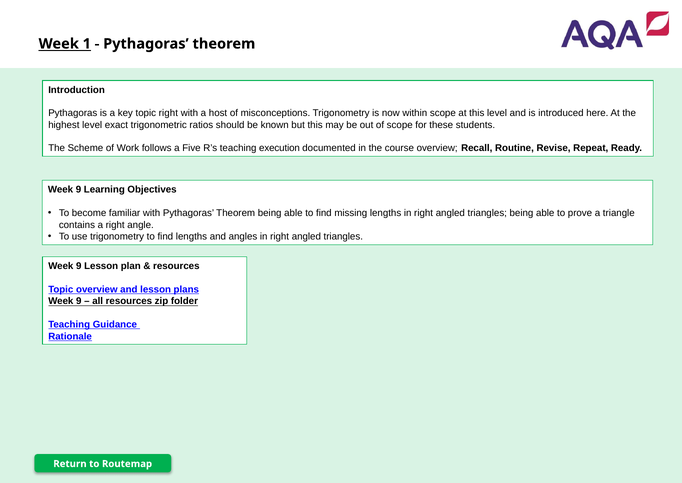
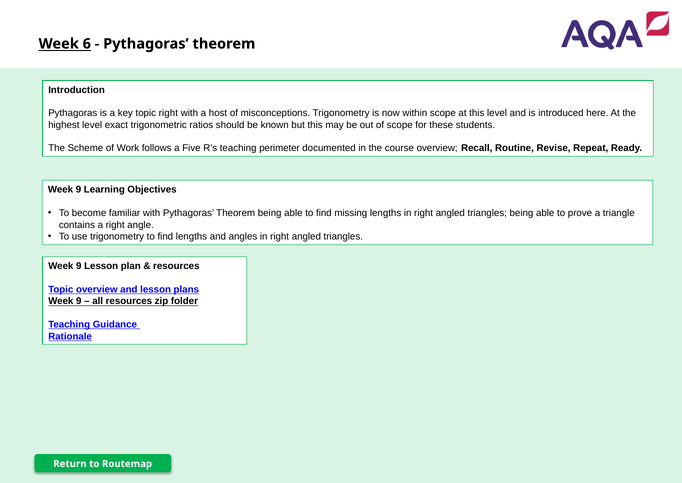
1: 1 -> 6 (87, 44)
execution: execution -> perimeter (279, 148)
